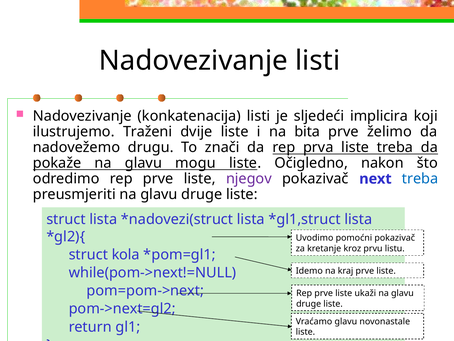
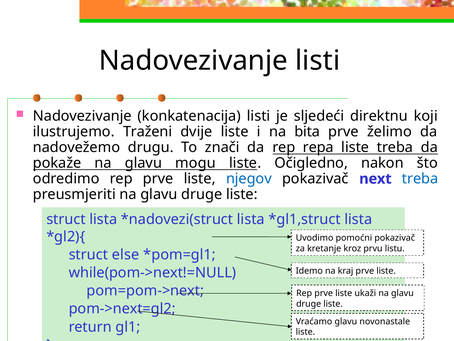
implicira: implicira -> direktnu (379, 116)
prva: prva -> repa (318, 147)
njegov colour: purple -> blue (249, 179)
kola: kola -> else (126, 254)
